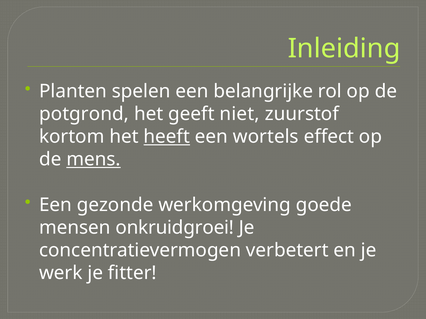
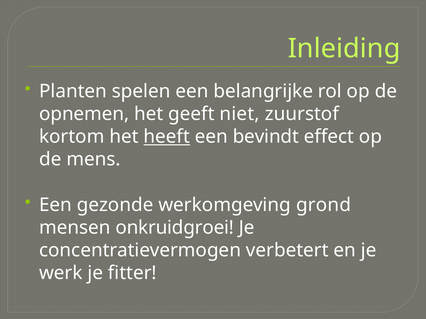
potgrond: potgrond -> opnemen (84, 114)
wortels: wortels -> bevindt (266, 137)
mens underline: present -> none (93, 160)
goede: goede -> grond (324, 205)
